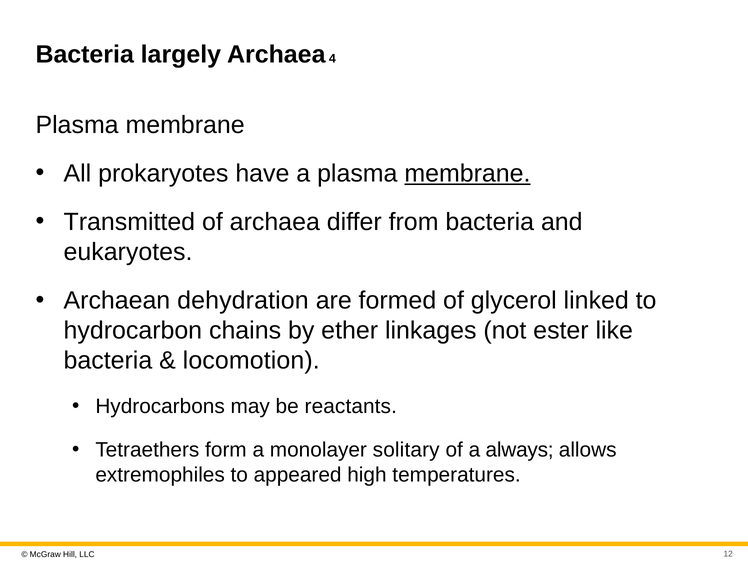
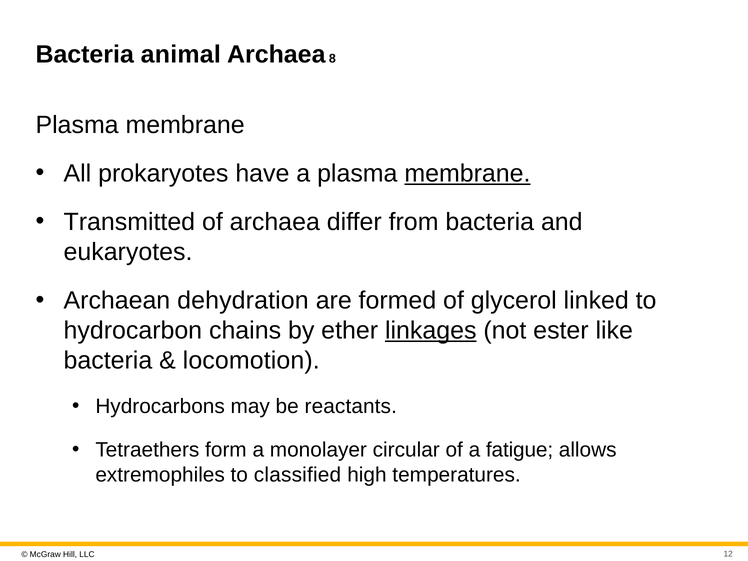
largely: largely -> animal (181, 54)
4: 4 -> 8 (332, 59)
linkages underline: none -> present (431, 331)
solitary: solitary -> circular (406, 450)
always: always -> fatigue (520, 450)
appeared: appeared -> classified (298, 475)
